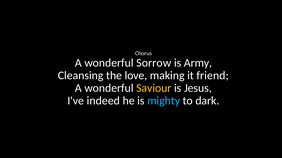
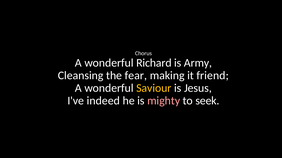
Sorrow: Sorrow -> Richard (154, 63)
love: love -> fear (136, 76)
mighty colour: light blue -> pink (164, 101)
dark: dark -> seek (207, 101)
